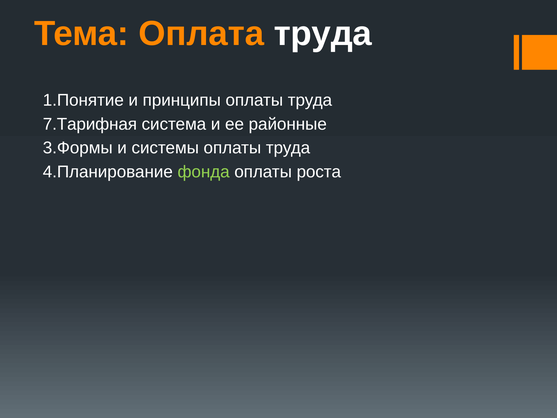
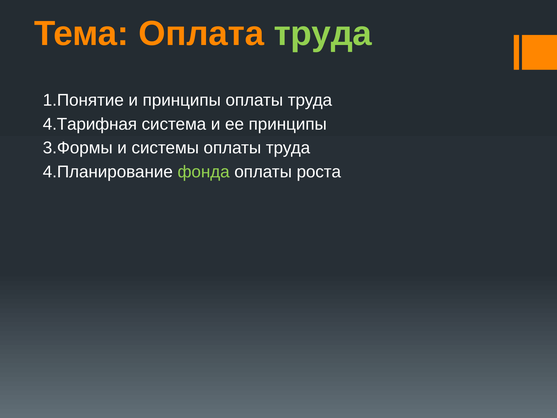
труда colour: white -> light green (323, 34)
7.Тарифная: 7.Тарифная -> 4.Тарифная (90, 124)
ее районные: районные -> принципы (288, 124)
